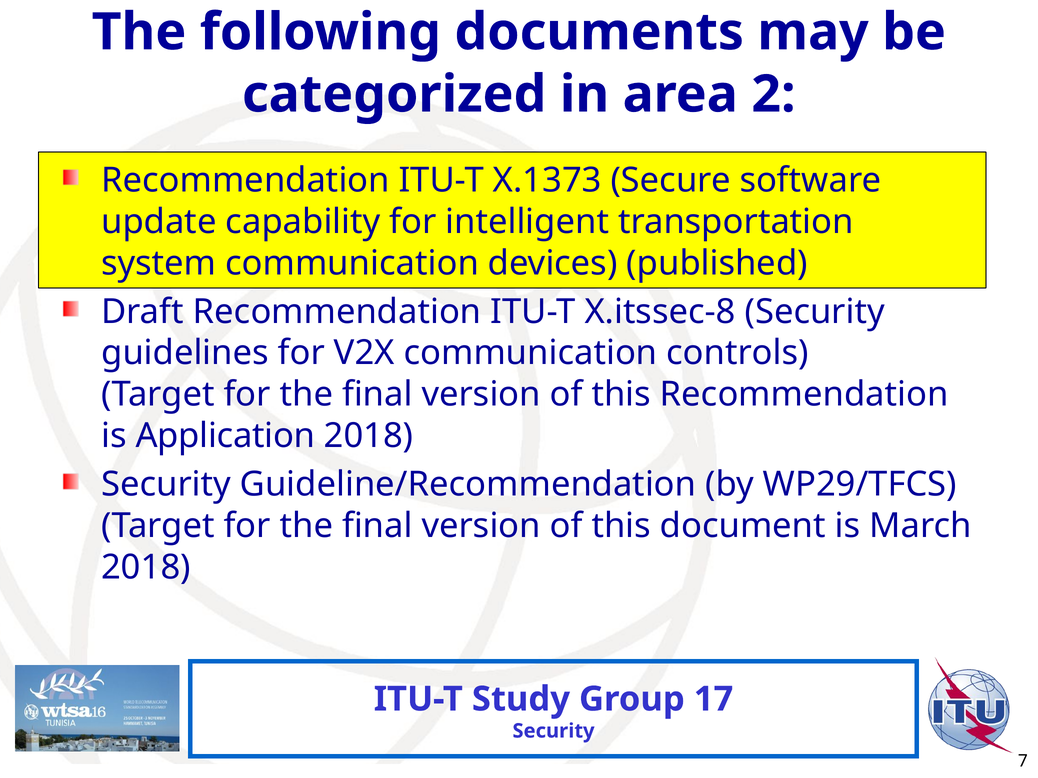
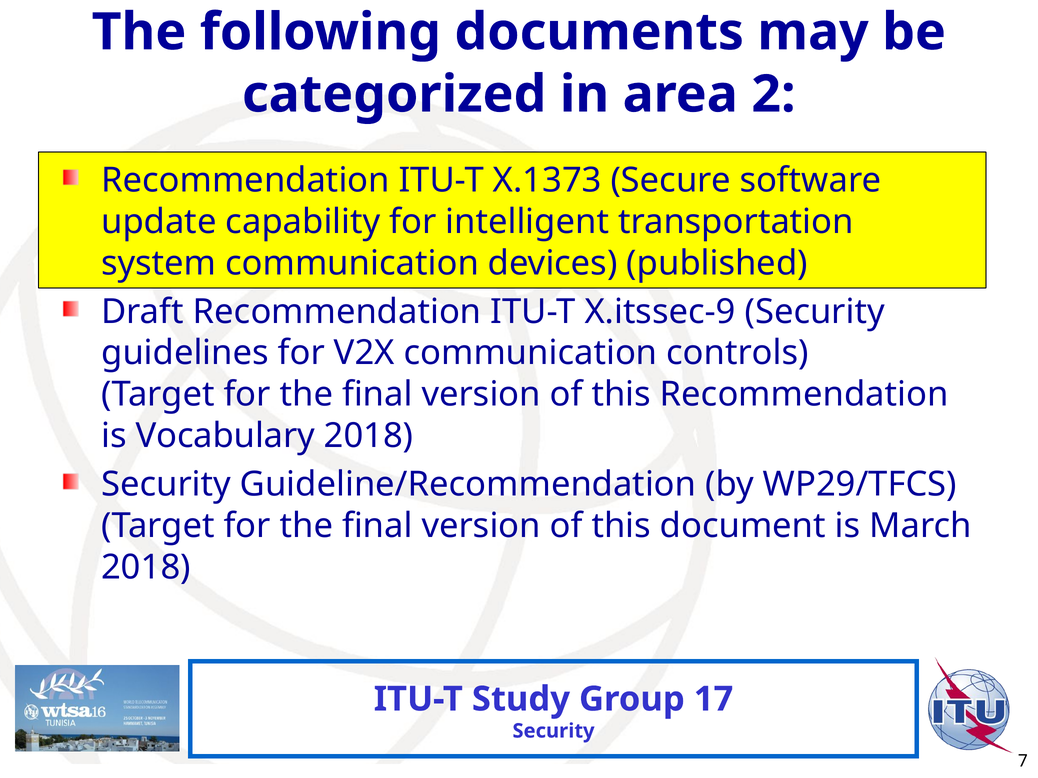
X.itssec-8: X.itssec-8 -> X.itssec-9 (660, 312)
Application: Application -> Vocabulary (225, 436)
